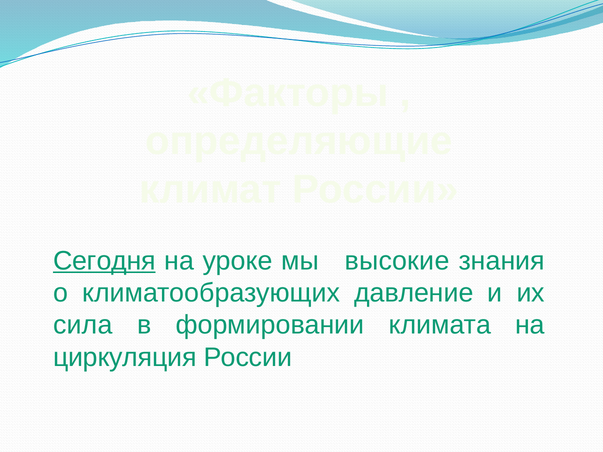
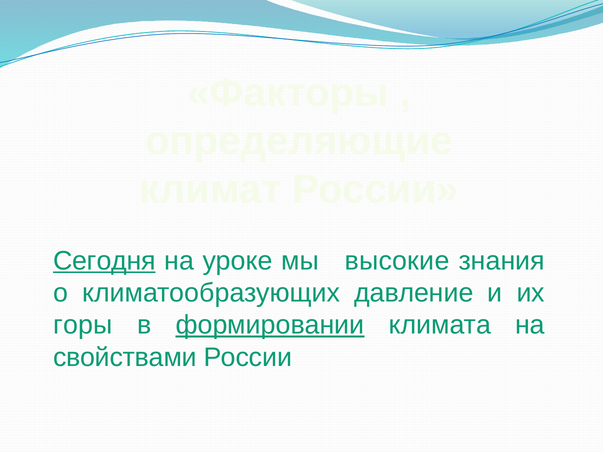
сила: сила -> горы (83, 325)
формировании underline: none -> present (270, 325)
циркуляция: циркуляция -> свойствами (125, 357)
